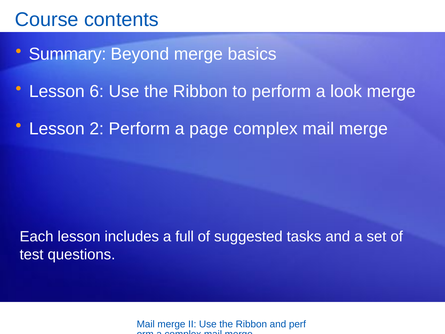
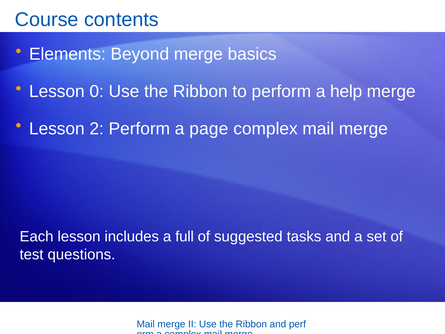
Summary: Summary -> Elements (67, 54)
6: 6 -> 0 (97, 91)
look: look -> help (346, 91)
